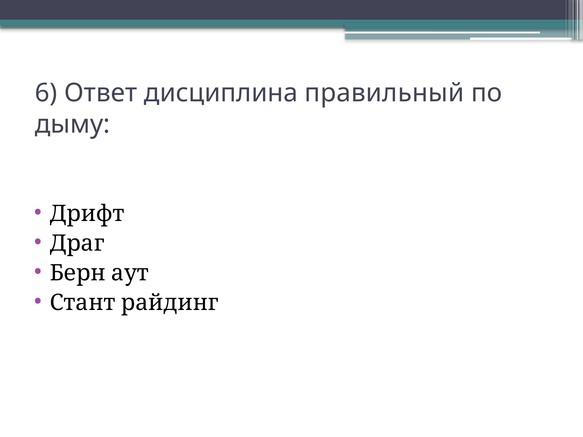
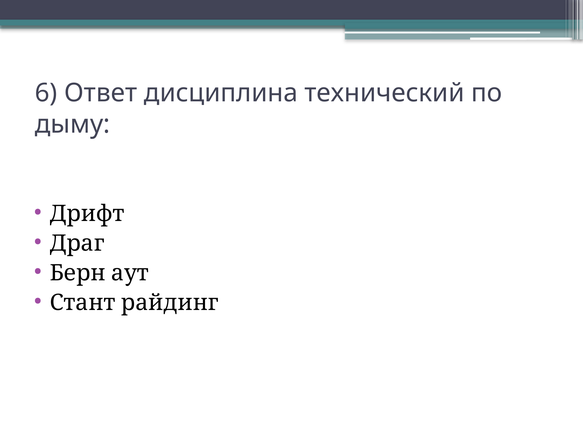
правильный: правильный -> технический (385, 93)
